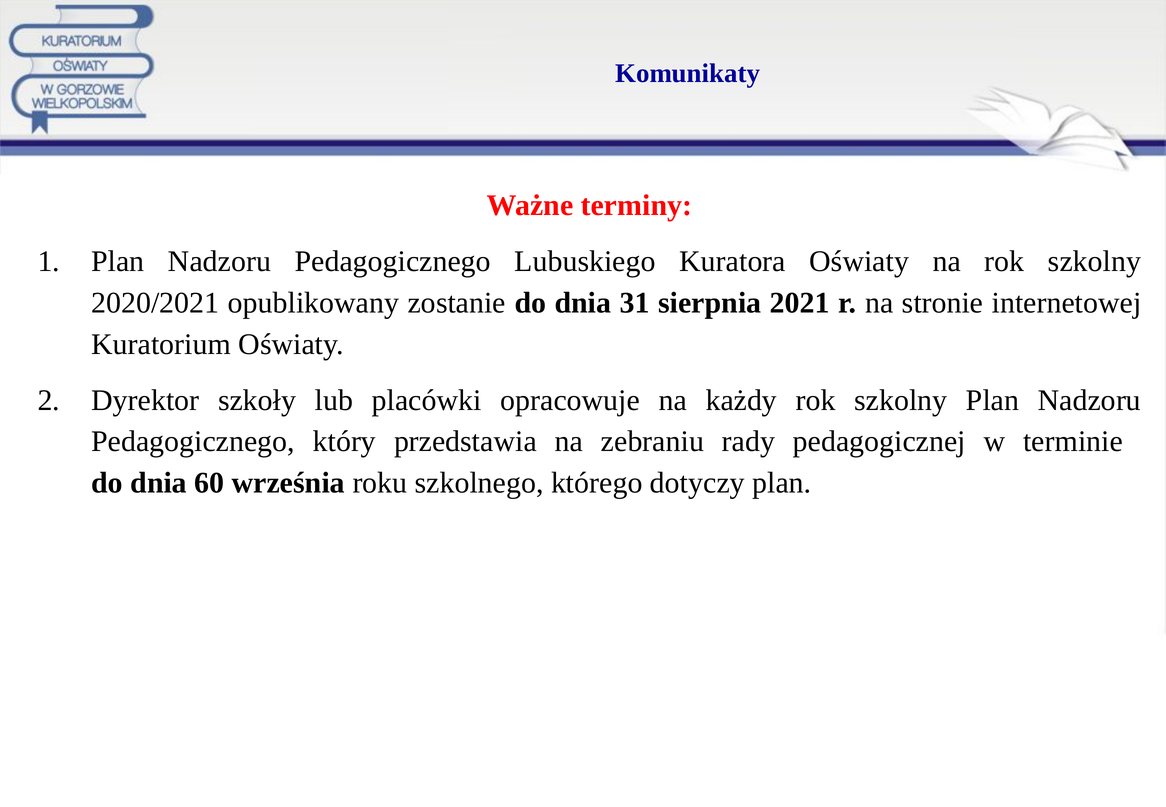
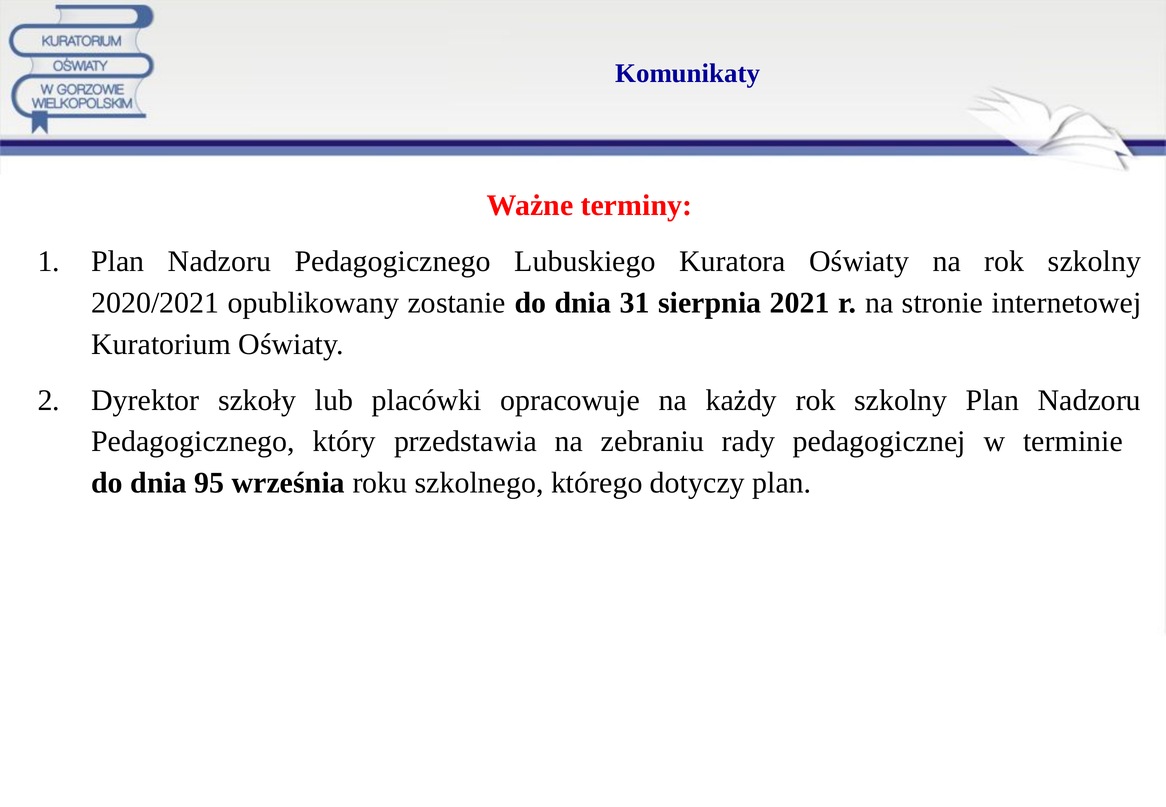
60: 60 -> 95 (209, 483)
